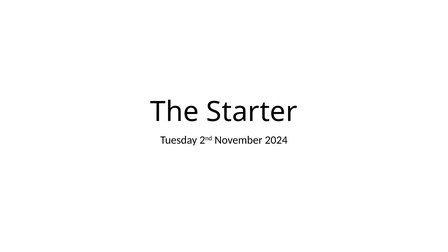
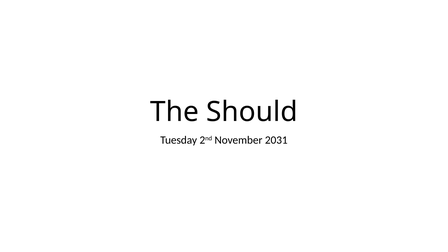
Starter: Starter -> Should (252, 112)
2024: 2024 -> 2031 (276, 140)
